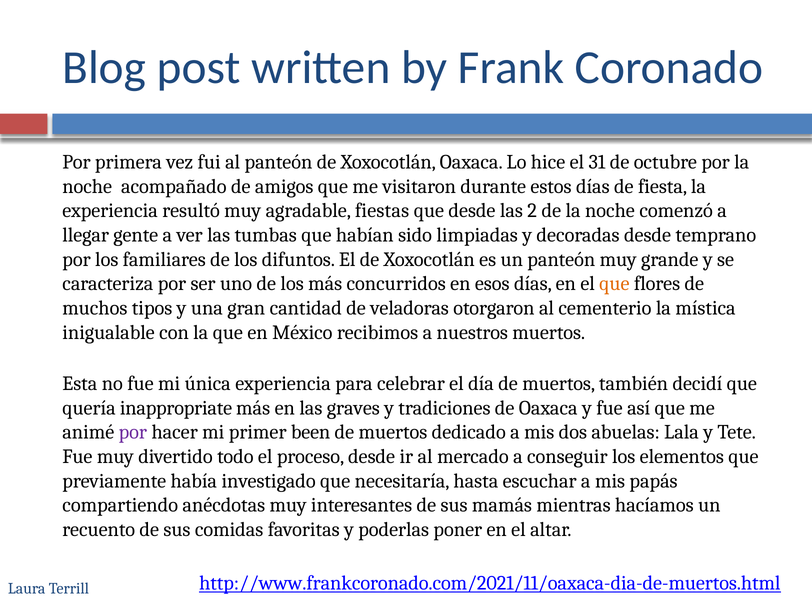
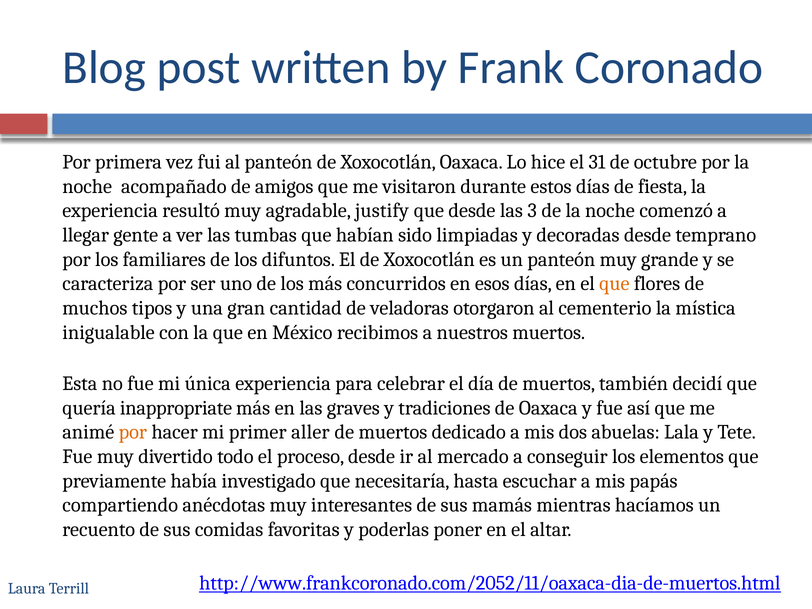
fiestas: fiestas -> justify (382, 211)
2: 2 -> 3 (532, 211)
por colour: purple -> orange (133, 432)
been: been -> aller (310, 432)
http://www.frankcoronado.com/2021/11/oaxaca-dia-de-muertos.html: http://www.frankcoronado.com/2021/11/oaxaca-dia-de-muertos.html -> http://www.frankcoronado.com/2052/11/oaxaca-dia-de-muertos.html (490, 583)
